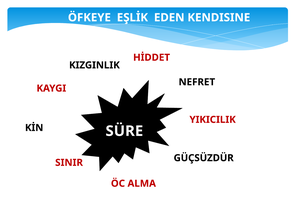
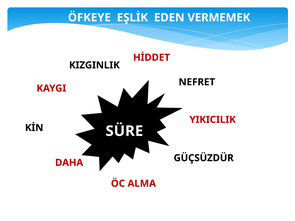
KENDISINE: KENDISINE -> VERMEMEK (219, 18)
SINIR: SINIR -> DAHA (69, 163)
